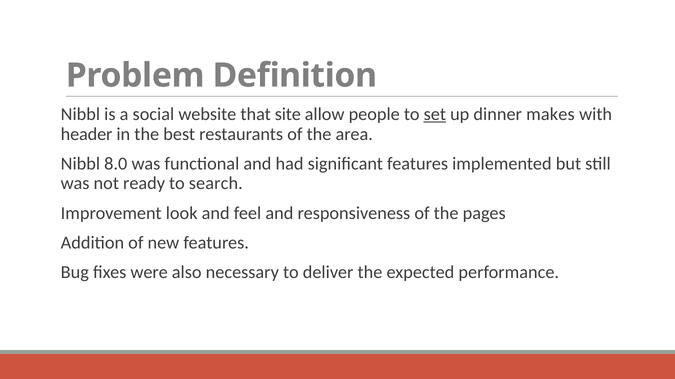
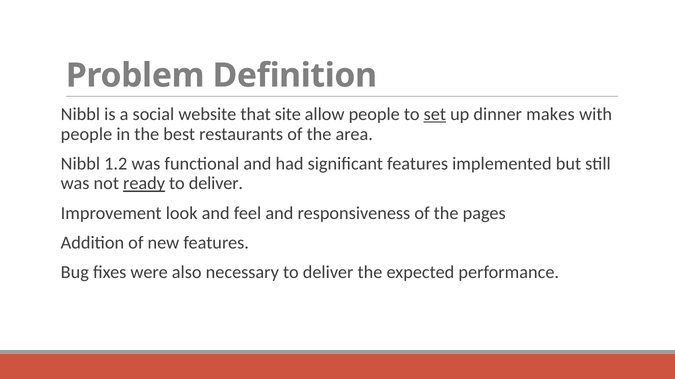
header: header -> people (86, 134)
8.0: 8.0 -> 1.2 (116, 164)
ready underline: none -> present (144, 184)
search: search -> deliver (216, 184)
